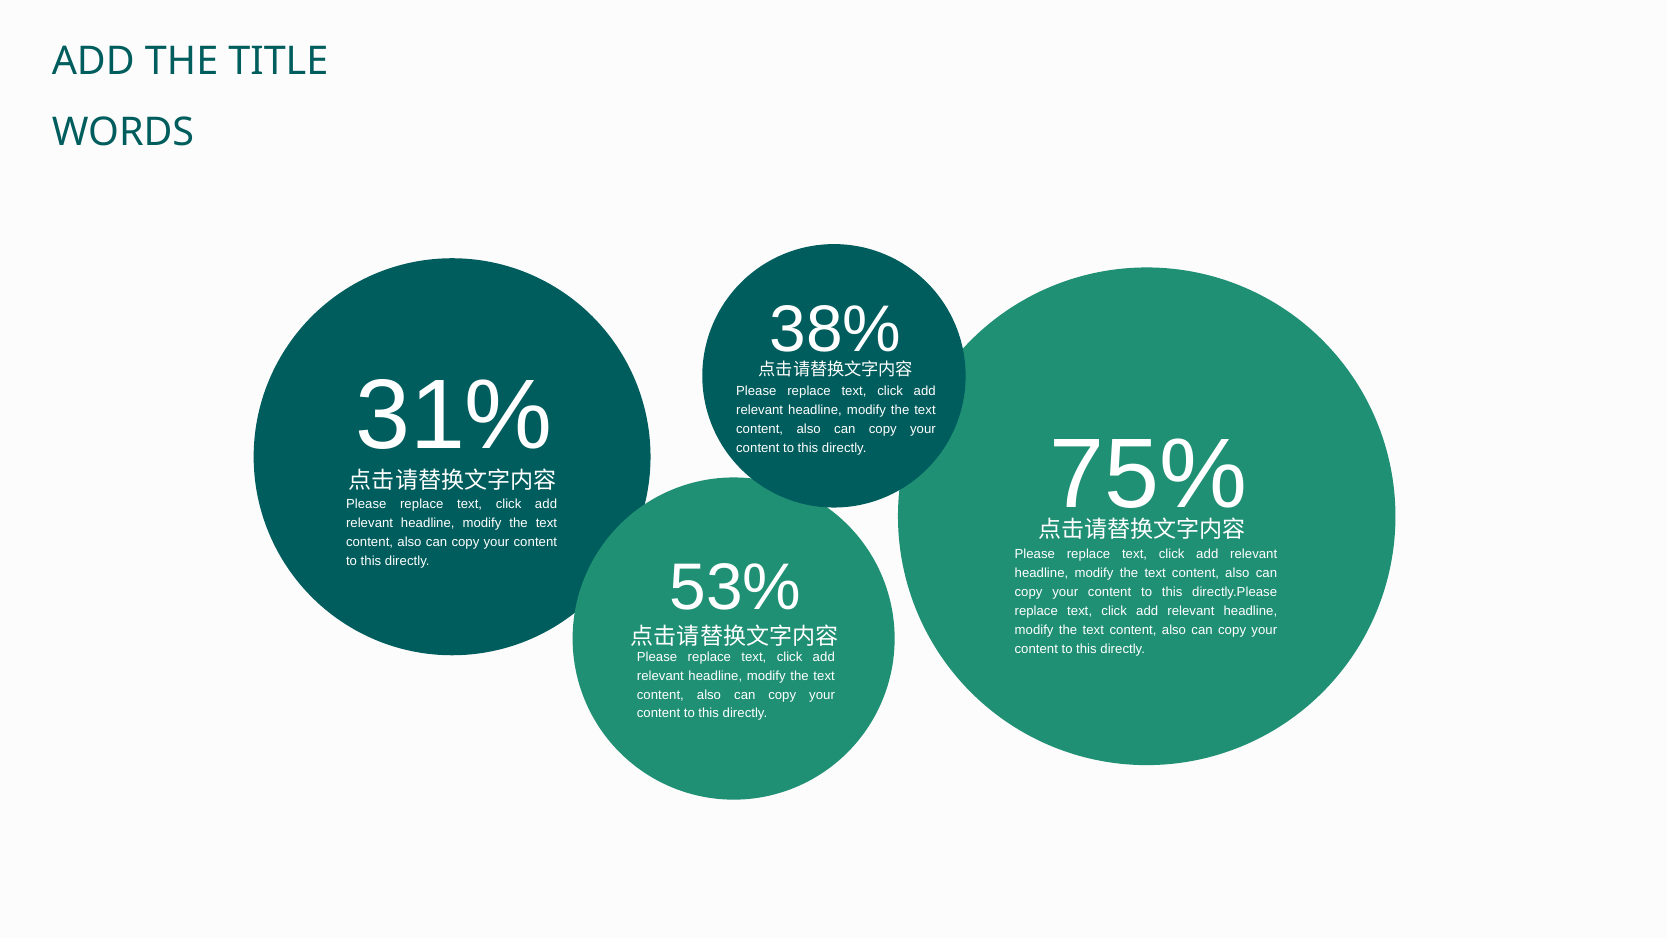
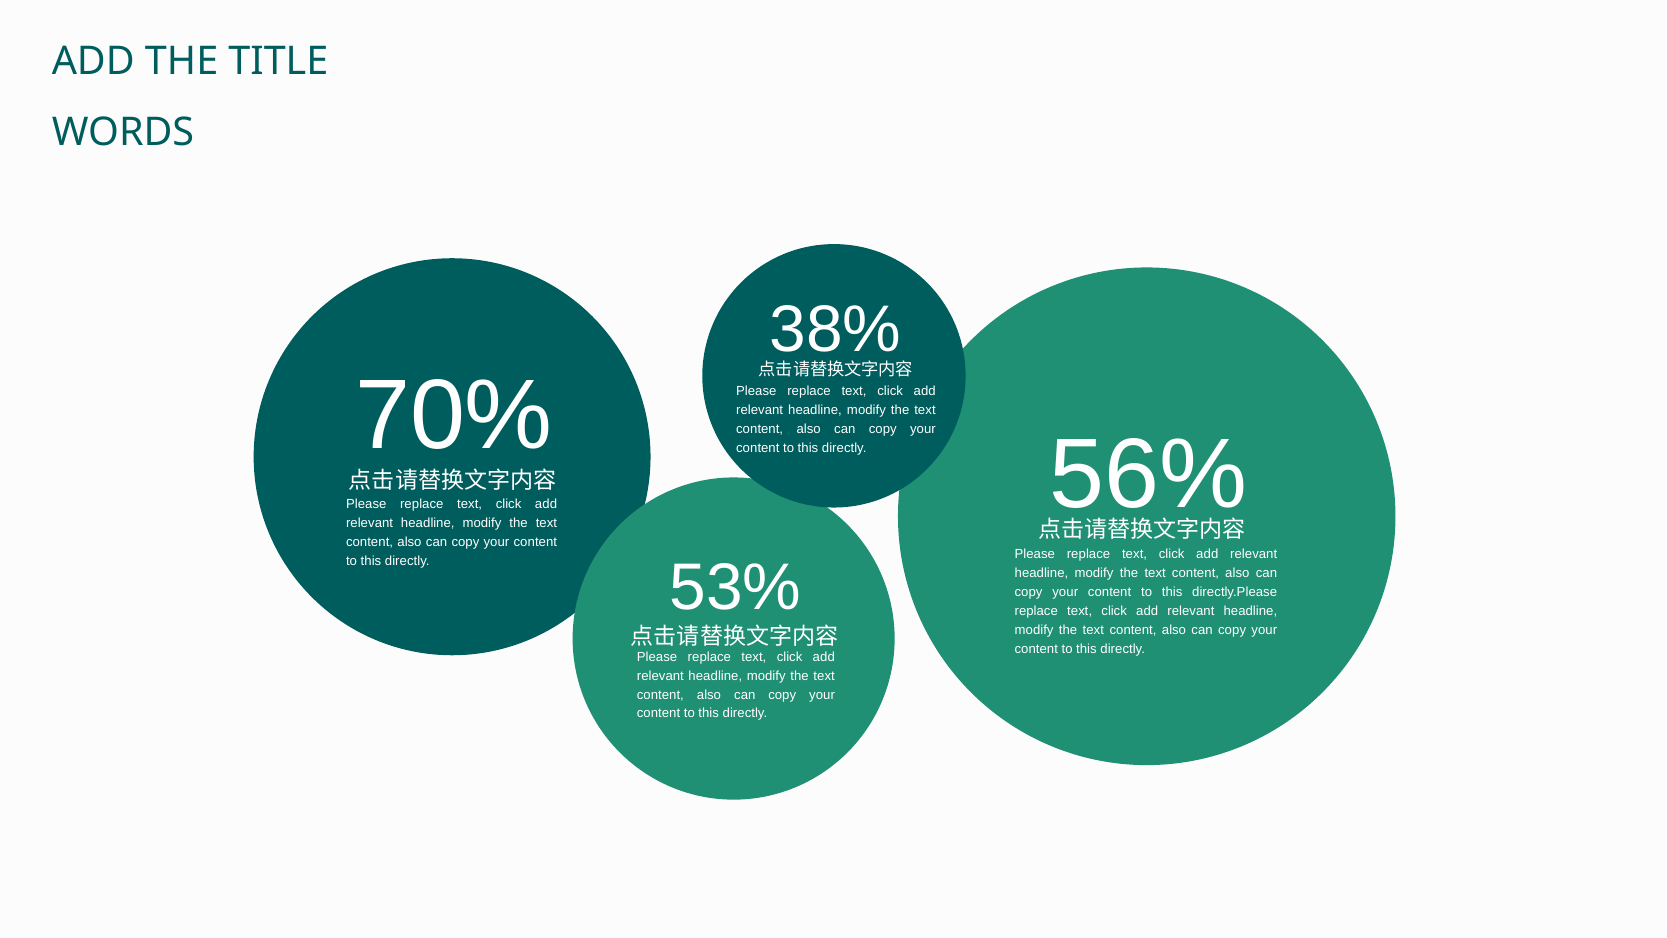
31%: 31% -> 70% (454, 416)
75%: 75% -> 56% (1149, 474)
